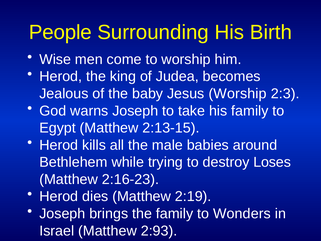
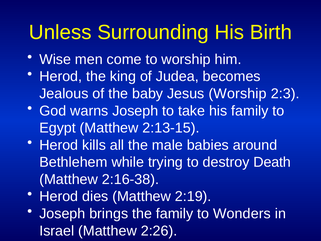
People: People -> Unless (60, 32)
Loses: Loses -> Death (272, 162)
2:16-23: 2:16-23 -> 2:16-38 (131, 179)
2:93: 2:93 -> 2:26 (159, 231)
